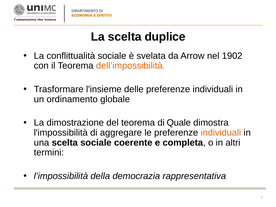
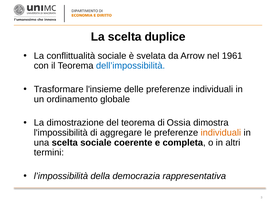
1902: 1902 -> 1961 (232, 56)
dell’impossibilità colour: orange -> blue (131, 66)
Quale: Quale -> Ossia (179, 123)
